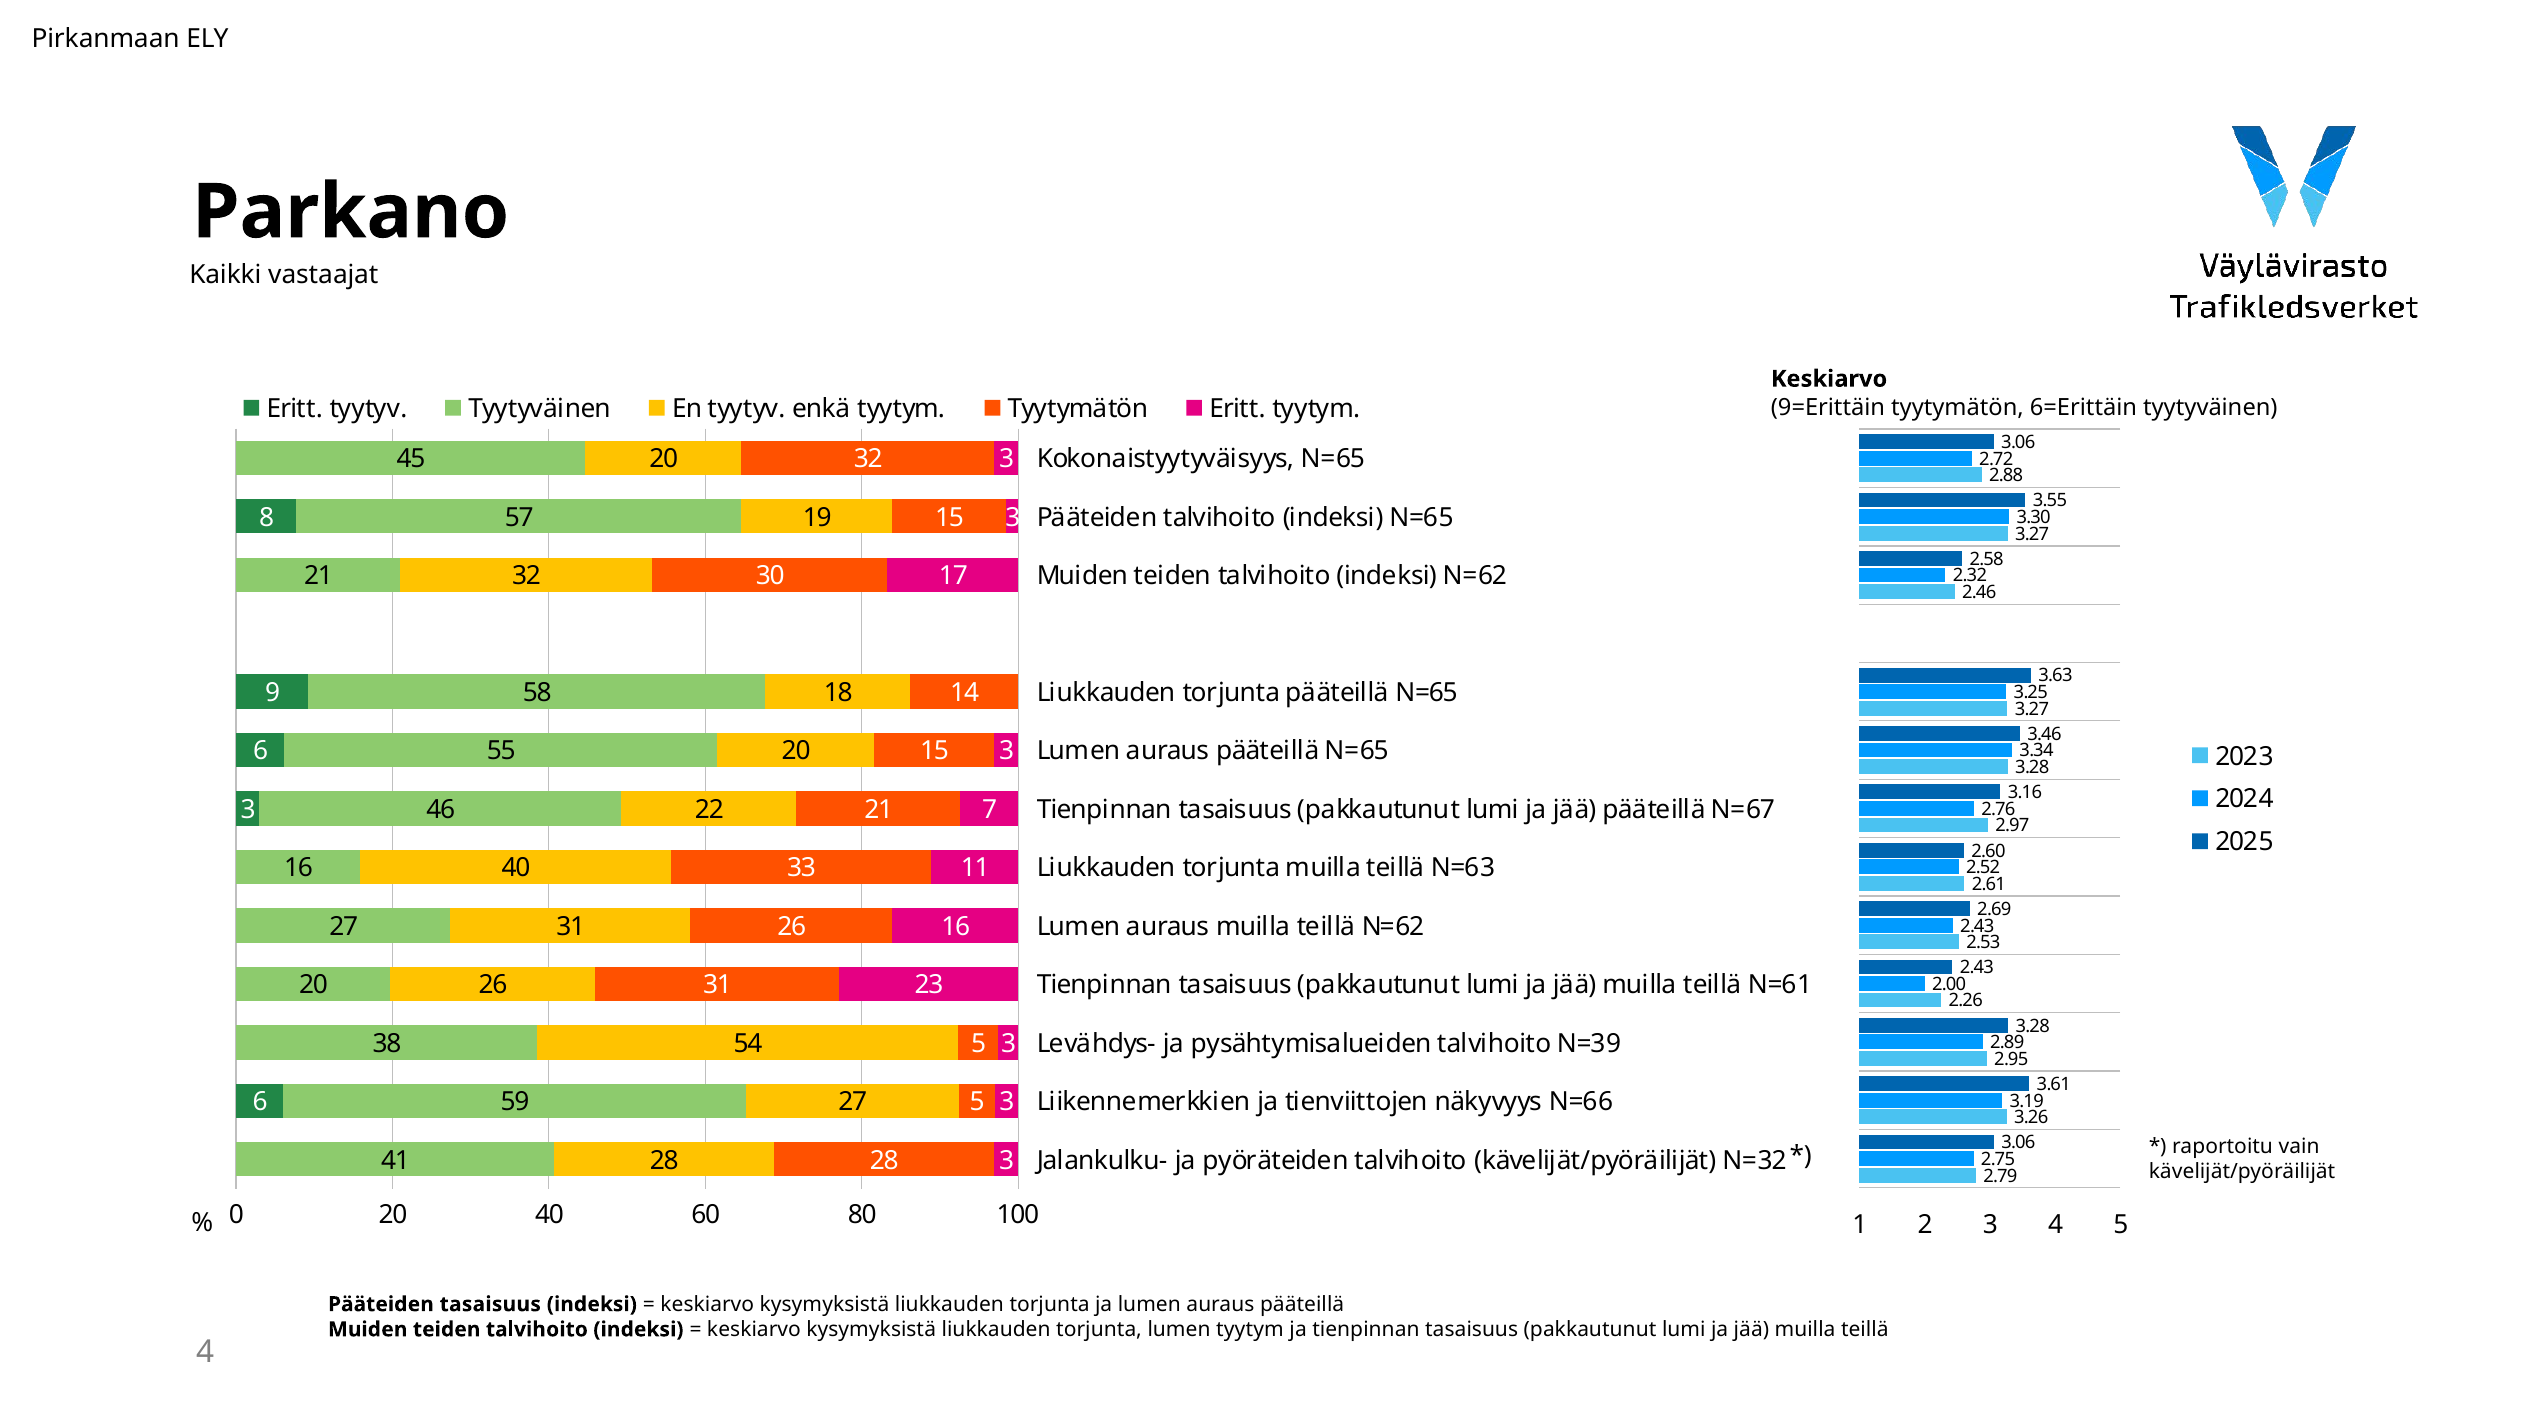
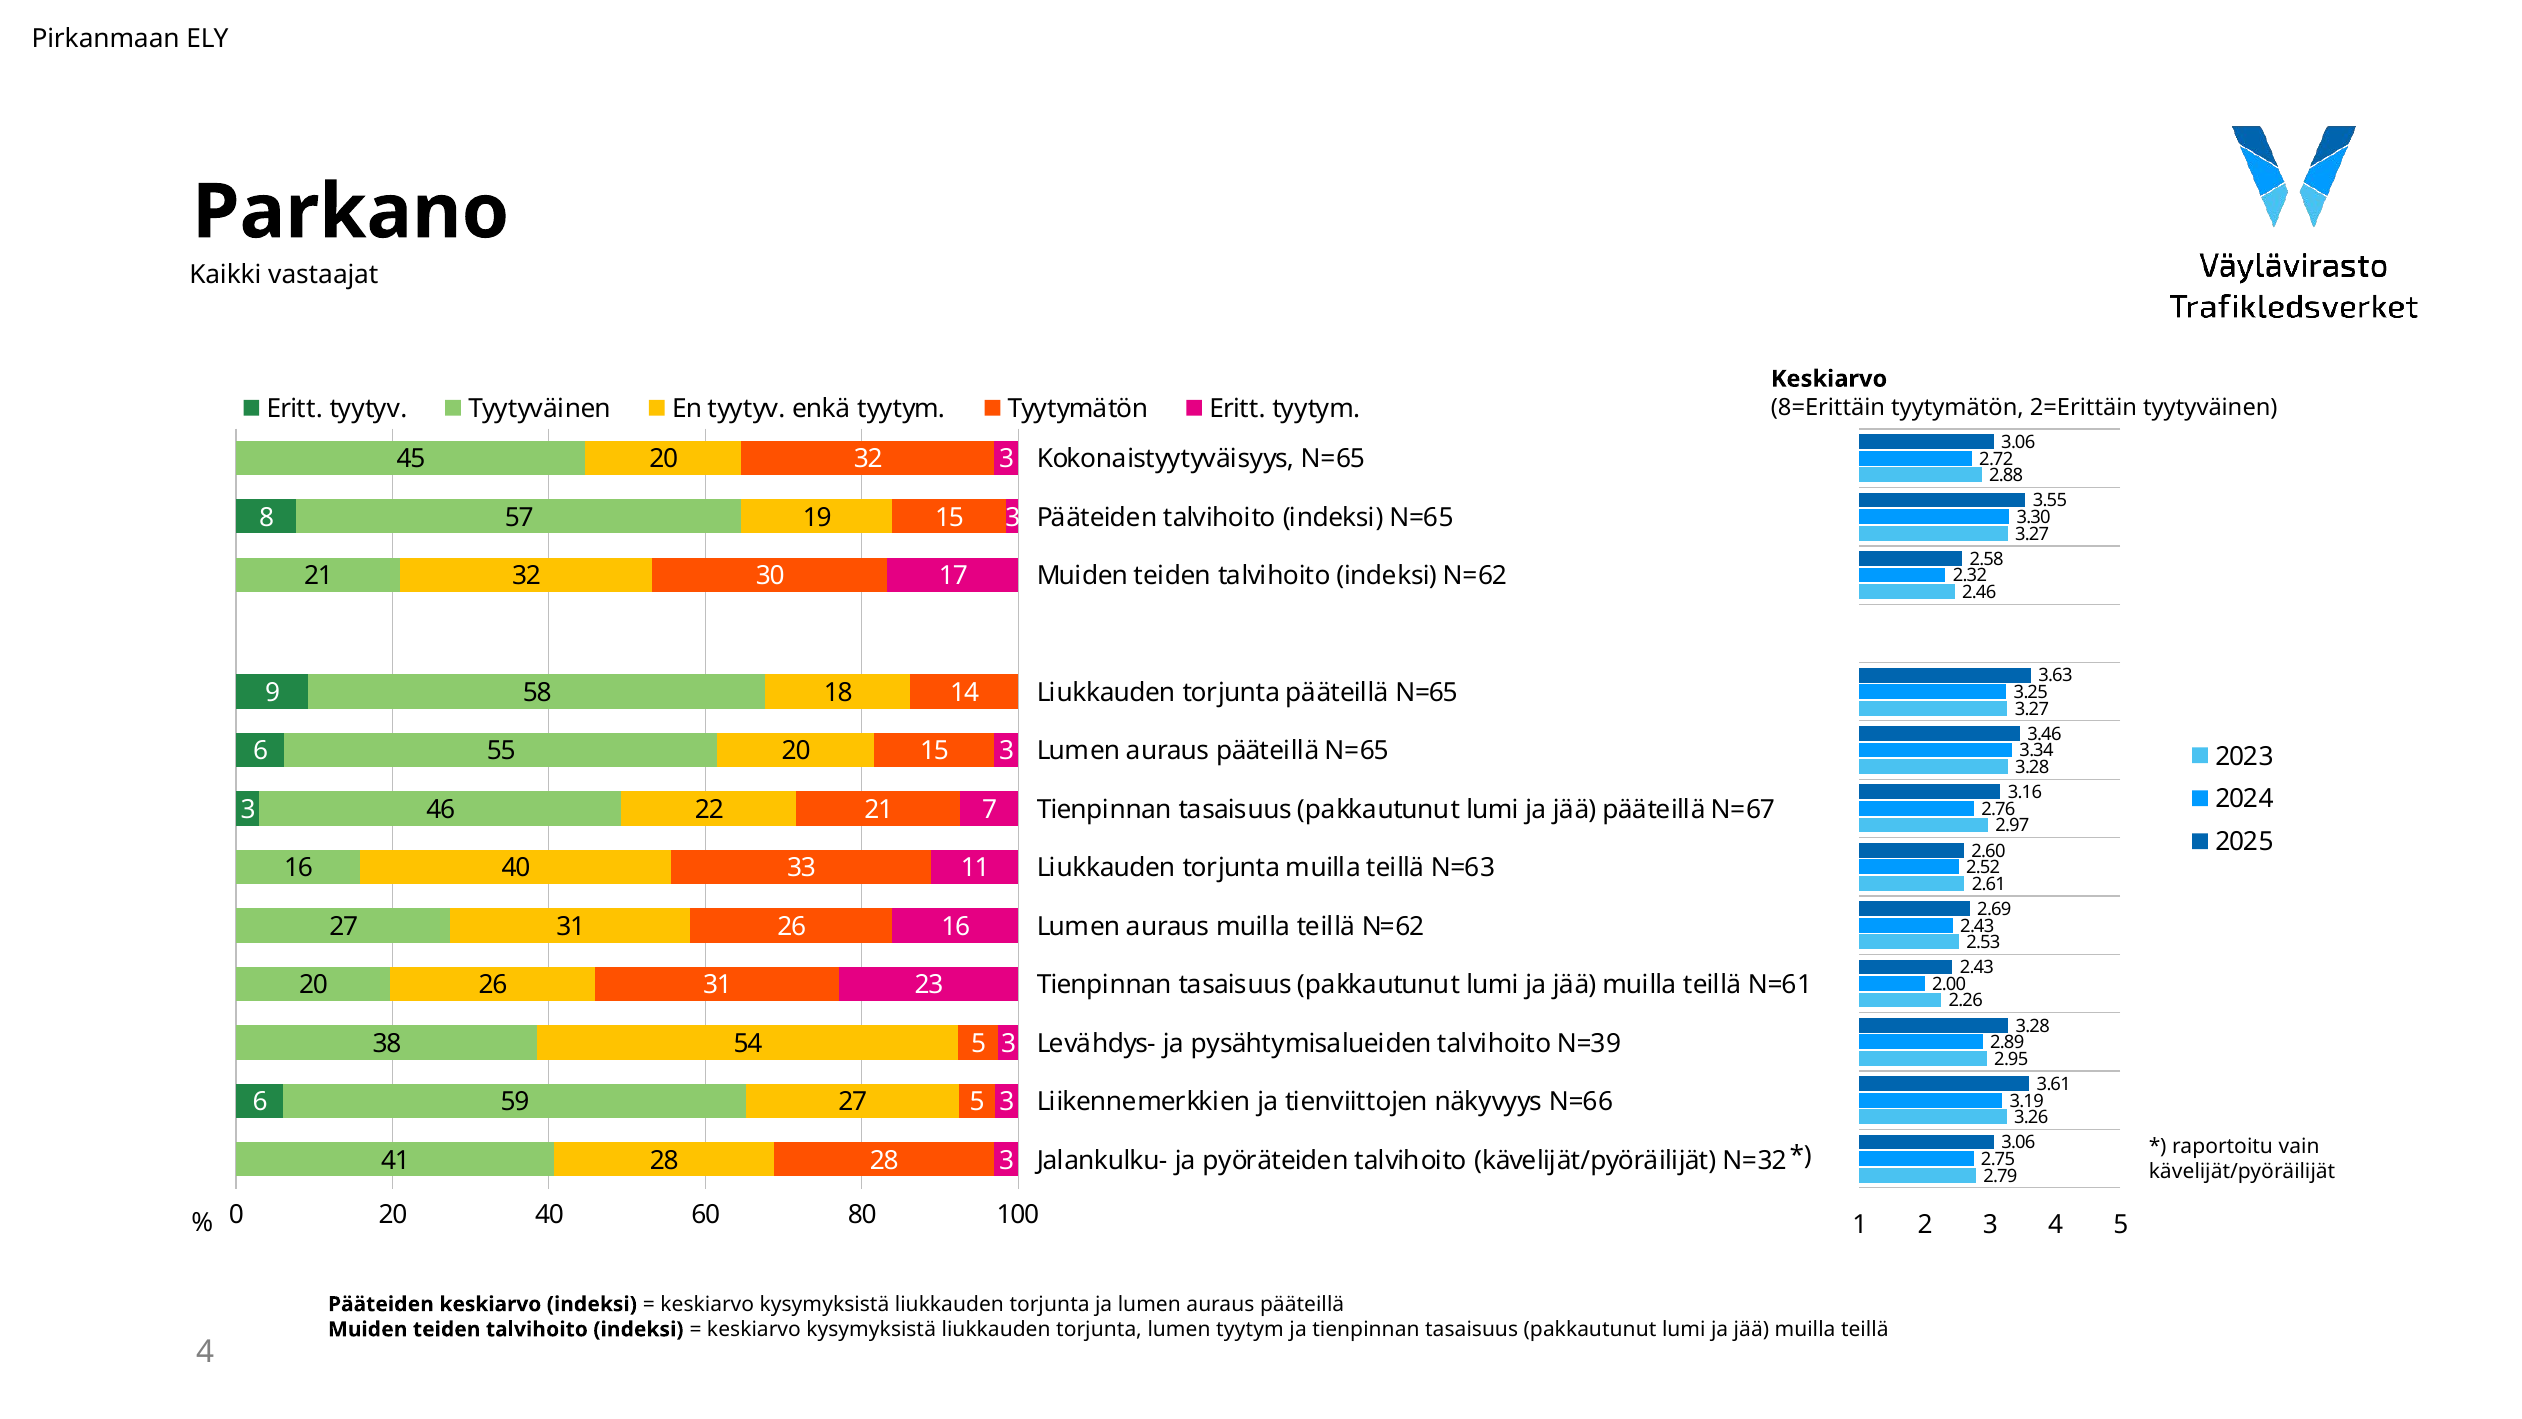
9=Erittäin: 9=Erittäin -> 8=Erittäin (1828, 407)
6=Erittäin: 6=Erittäin -> 2=Erittäin (2083, 407)
Pääteiden tasaisuus: tasaisuus -> keskiarvo (490, 1304)
